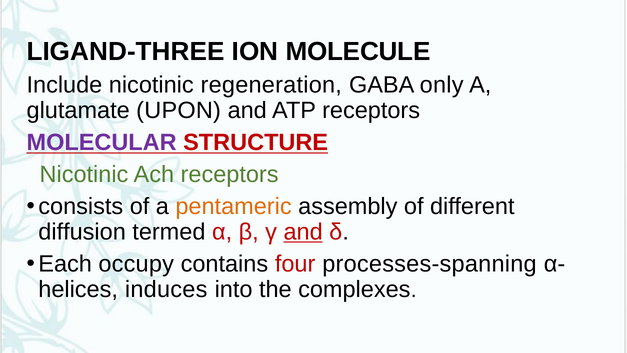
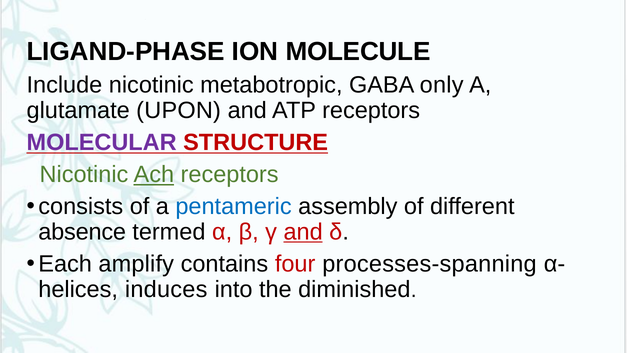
LIGAND-THREE: LIGAND-THREE -> LIGAND-PHASE (126, 52)
regeneration: regeneration -> metabotropic (271, 85)
Ach underline: none -> present (154, 174)
pentameric colour: orange -> blue (234, 206)
diffusion: diffusion -> absence (82, 232)
occupy: occupy -> amplify (136, 264)
complexes: complexes -> diminished (354, 289)
